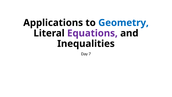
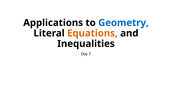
Equations colour: purple -> orange (92, 33)
